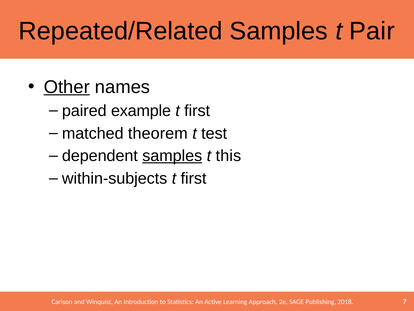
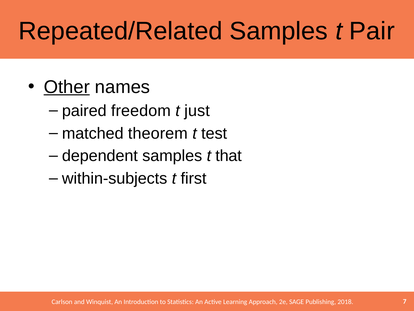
example: example -> freedom (141, 111)
first: first -> just (197, 111)
samples underline: present -> none (172, 156)
this: this -> that (229, 156)
